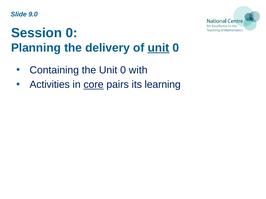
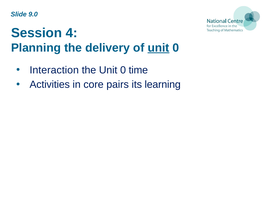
Session 0: 0 -> 4 (72, 33)
Containing: Containing -> Interaction (54, 70)
with: with -> time (138, 70)
core underline: present -> none (94, 85)
